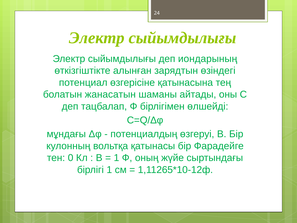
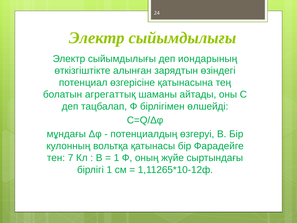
жанасатын: жанасатын -> агрегаттық (110, 94)
0: 0 -> 7 (71, 158)
